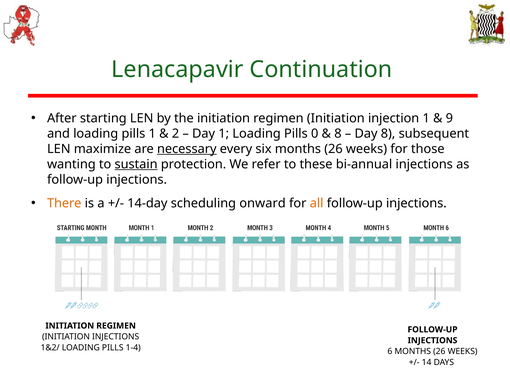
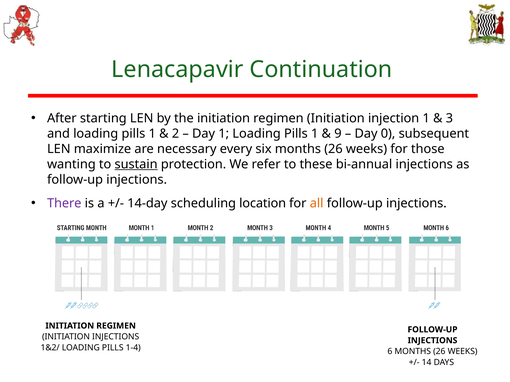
9: 9 -> 3 (449, 119)
1 Loading Pills 0: 0 -> 1 (315, 134)
8: 8 -> 9 (338, 134)
Day 8: 8 -> 0 (388, 134)
necessary underline: present -> none (187, 149)
There colour: orange -> purple (64, 204)
onward: onward -> location (263, 204)
